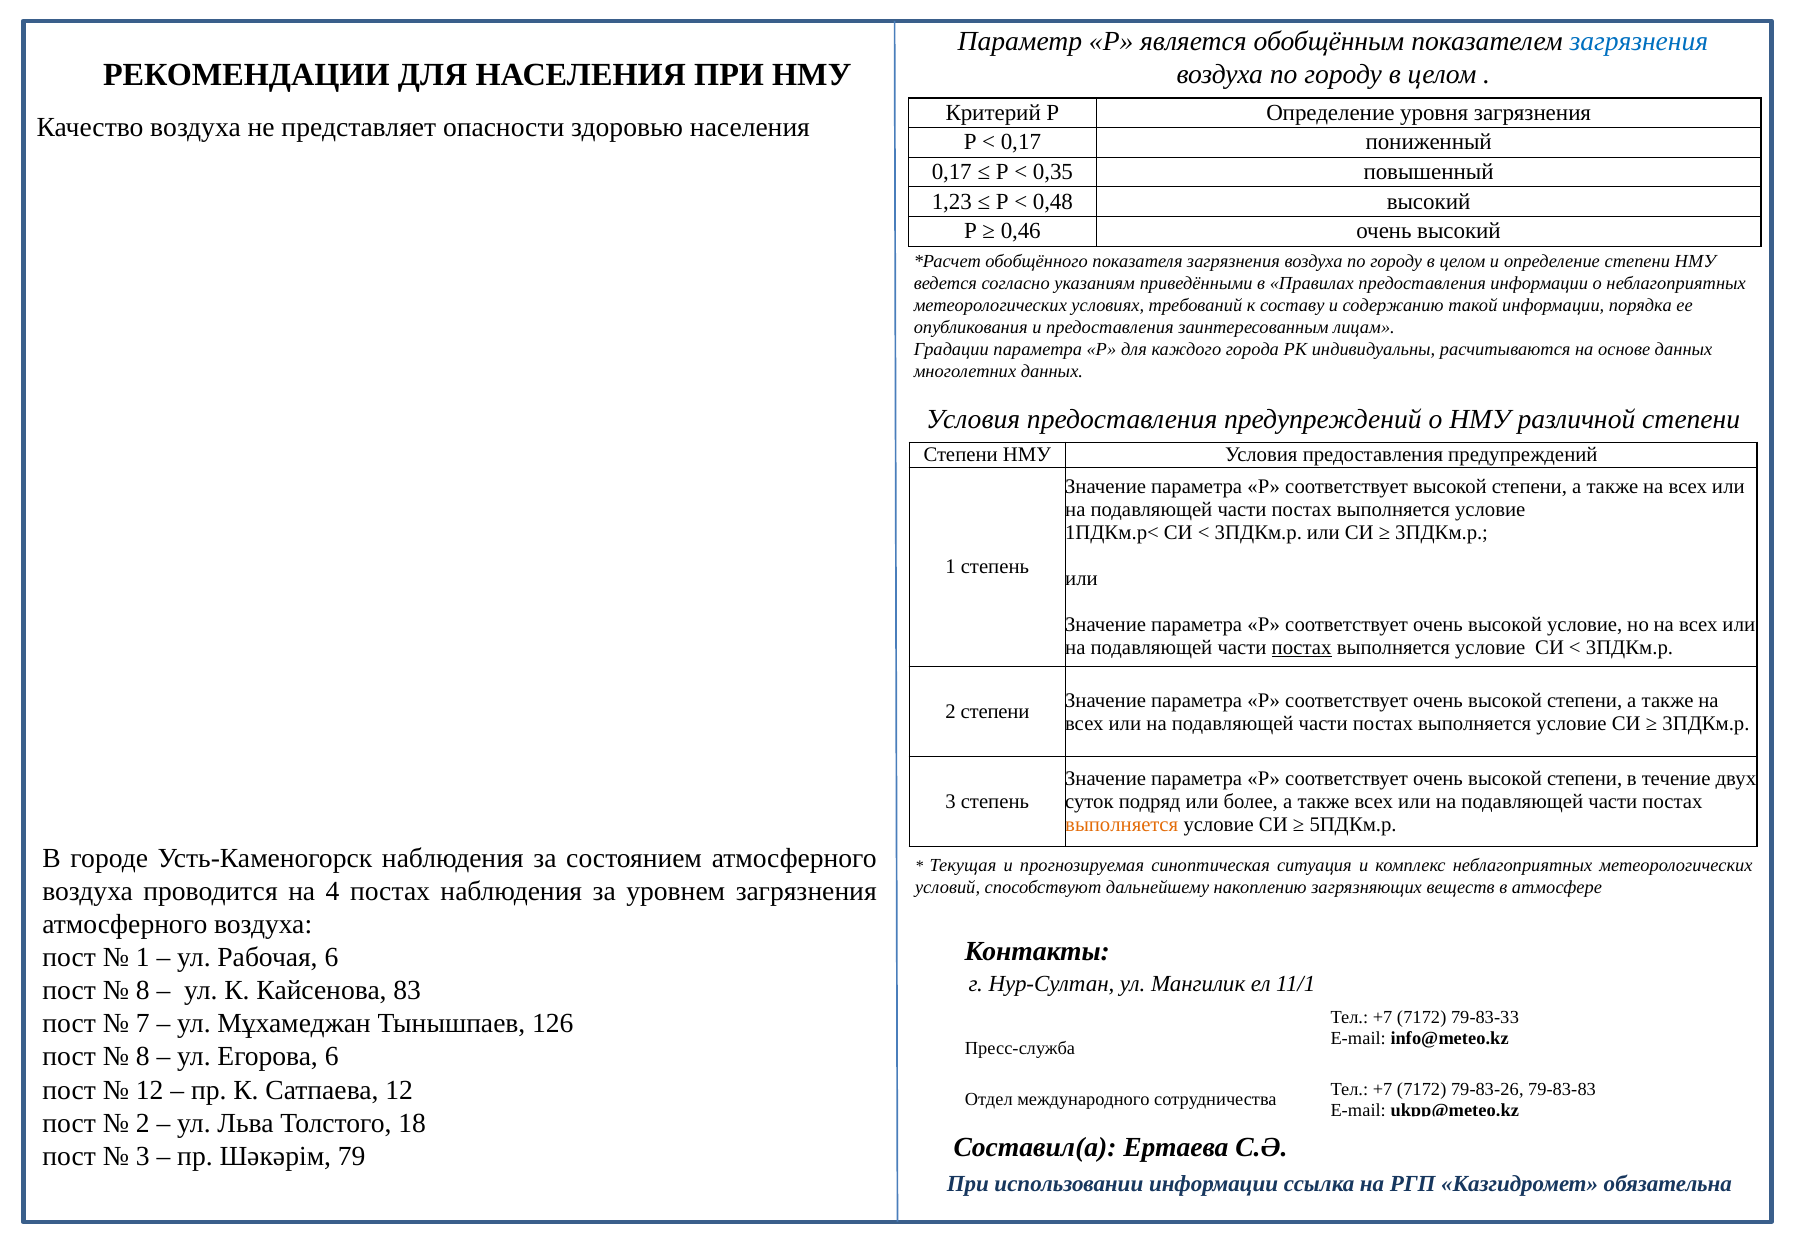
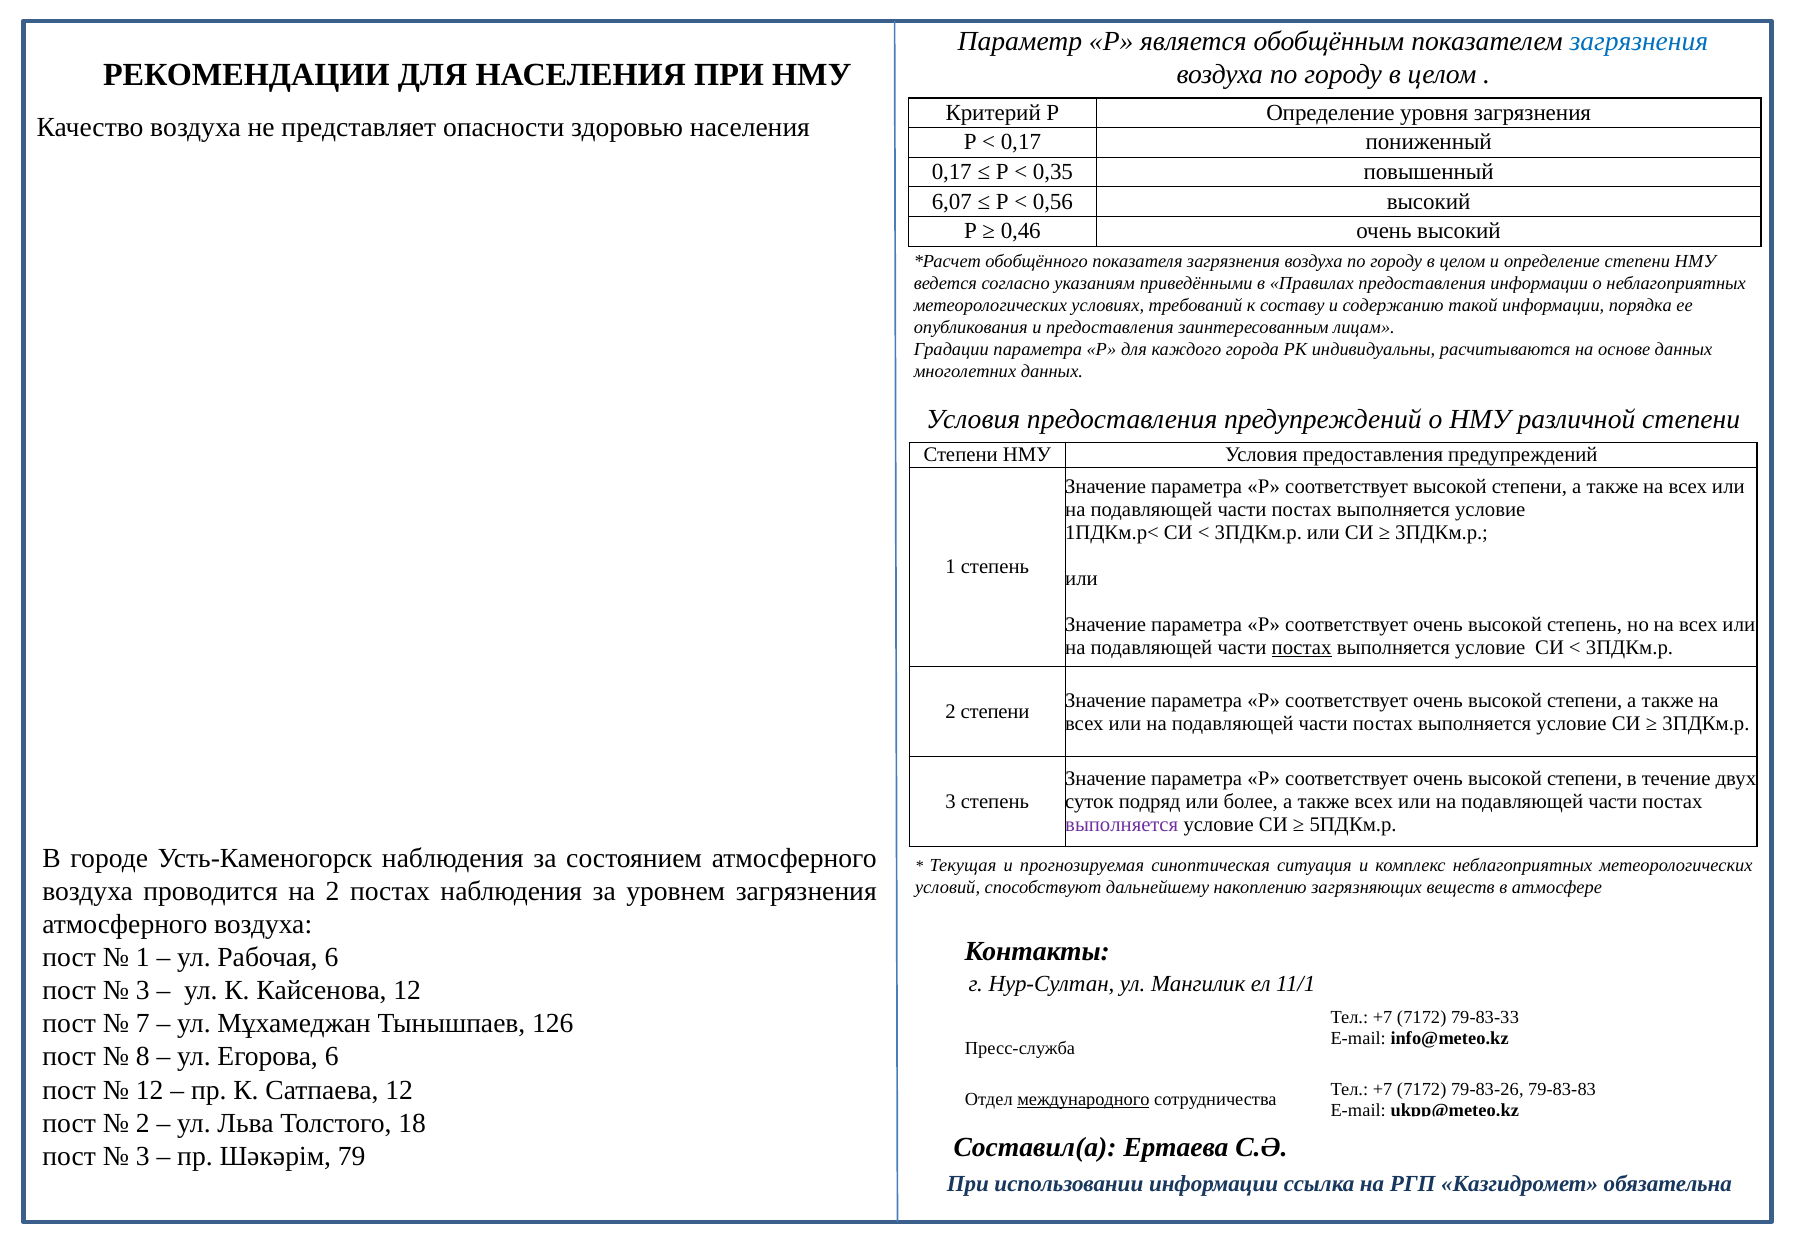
1,23: 1,23 -> 6,07 (952, 201)
0,48: 0,48 -> 0,56 (1053, 201)
высокой условие: условие -> степень (1585, 624)
выполняется colour: orange -> purple (1122, 824)
на 4: 4 -> 2 (333, 891)
8: 8 -> 3 (143, 990)
Кайсенова 83: 83 -> 12 (407, 990)
международного underline: none -> present (1083, 1100)
